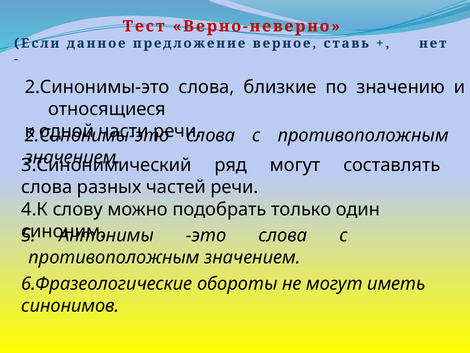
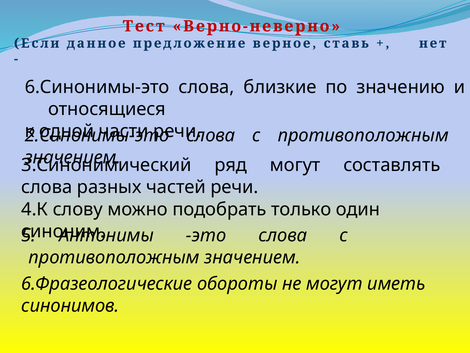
2.Синонимы-это: 2.Синонимы-это -> 6.Синонимы-это (97, 87)
